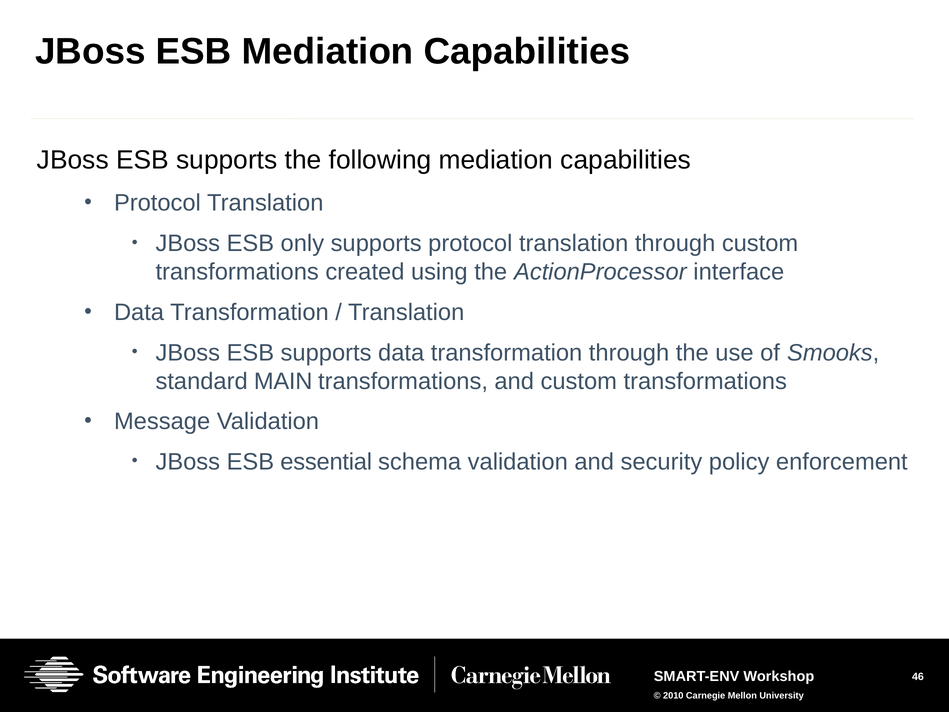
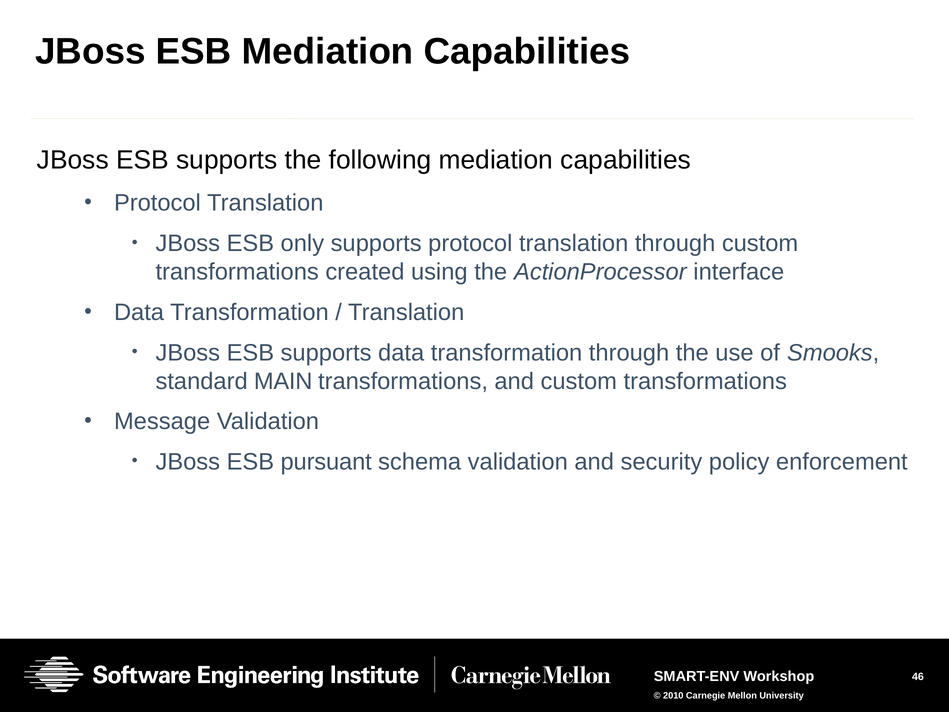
essential: essential -> pursuant (326, 462)
